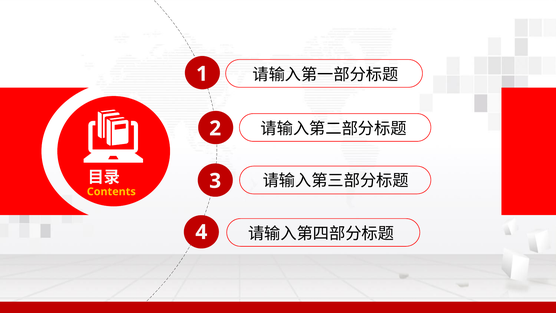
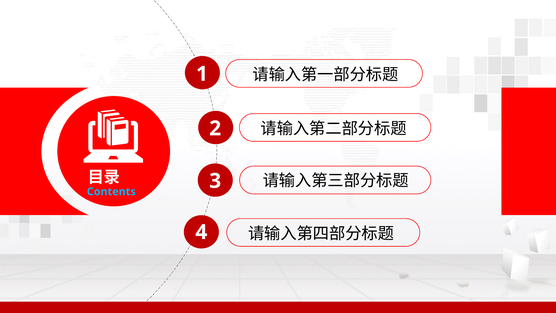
Contents colour: yellow -> light blue (111, 192)
